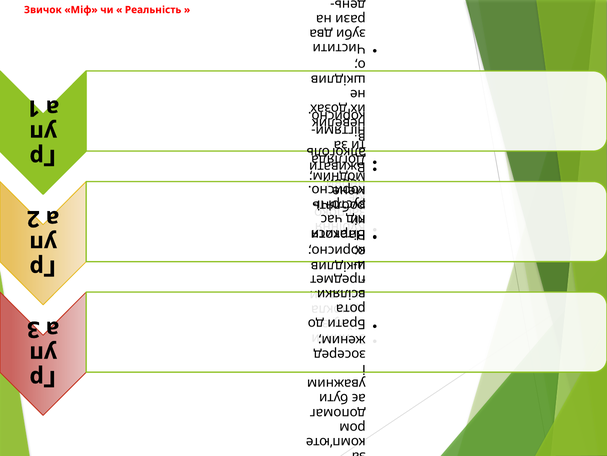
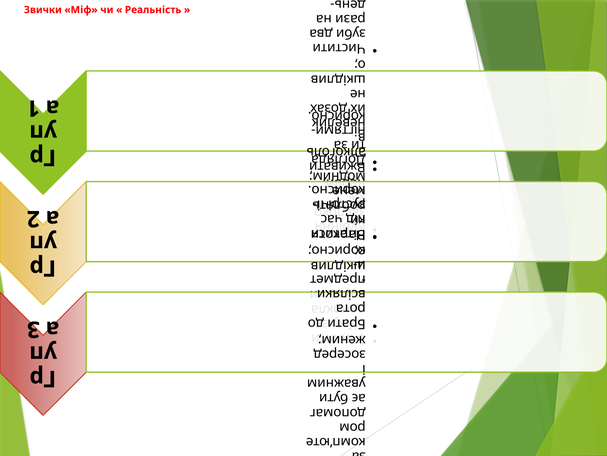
Звичок: Звичок -> Звички (43, 10)
